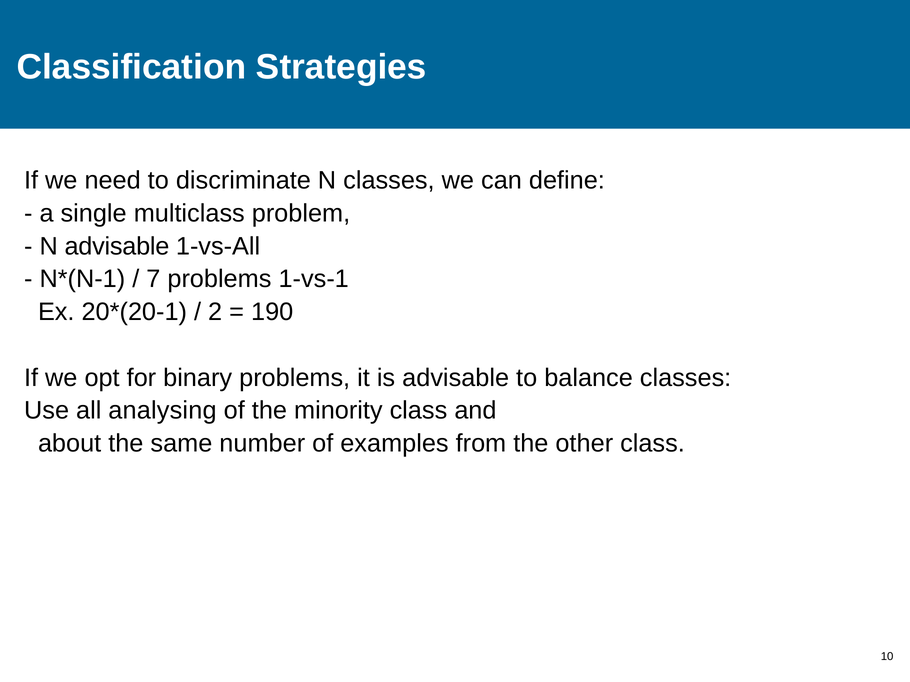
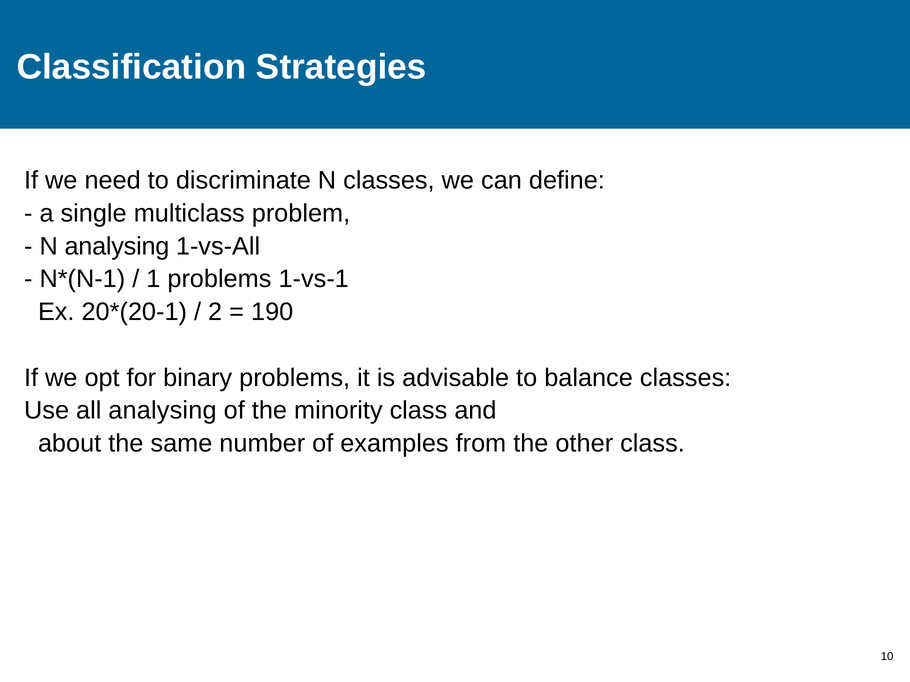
N advisable: advisable -> analysing (117, 246)
7: 7 -> 1 (153, 279)
